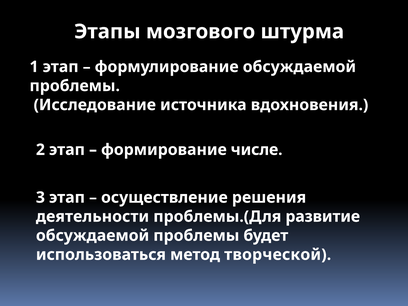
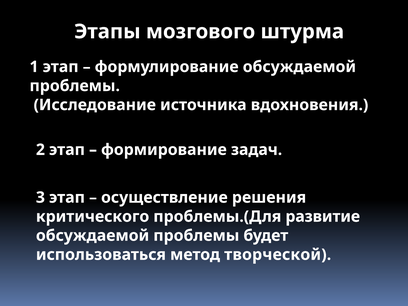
числе: числе -> задач (257, 150)
деятельности: деятельности -> критического (93, 217)
